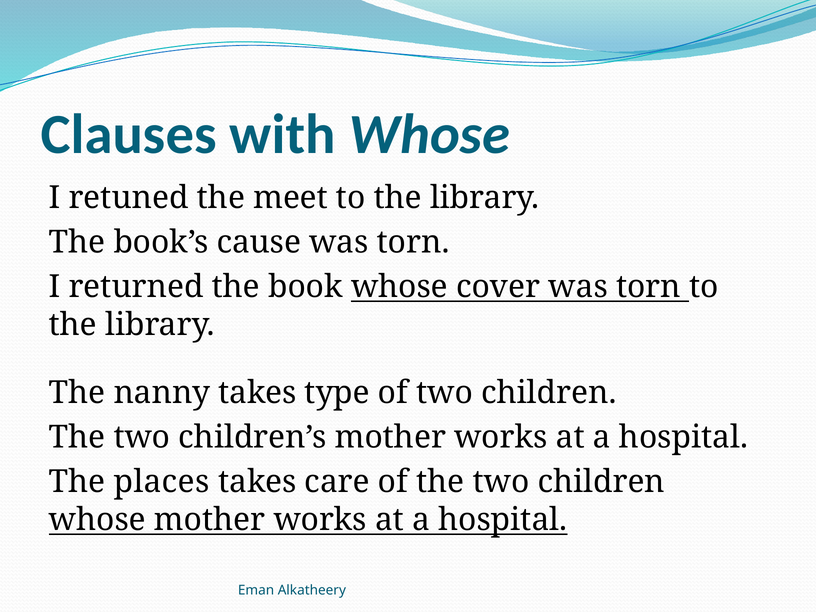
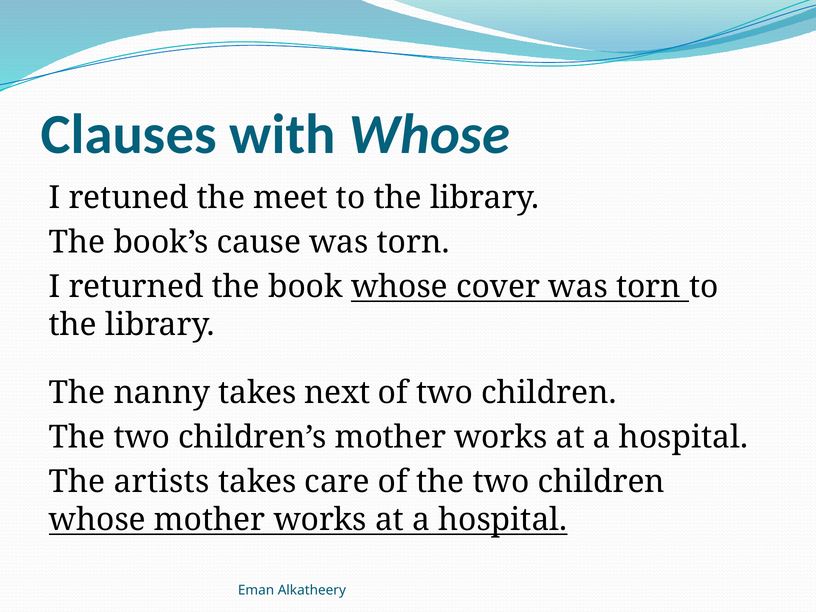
type: type -> next (337, 393)
places: places -> artists (162, 482)
